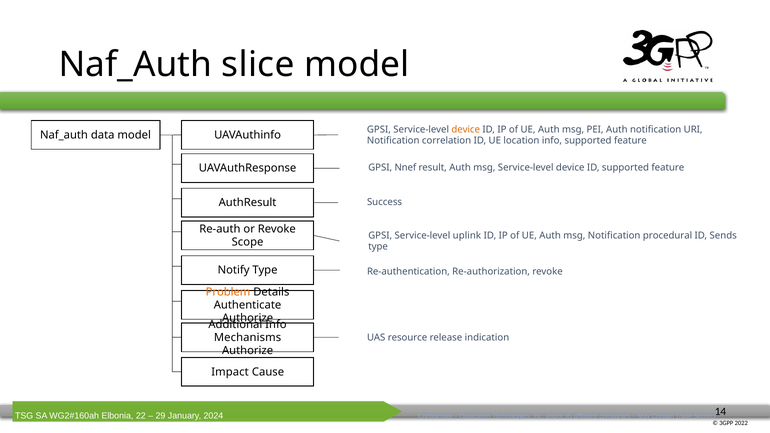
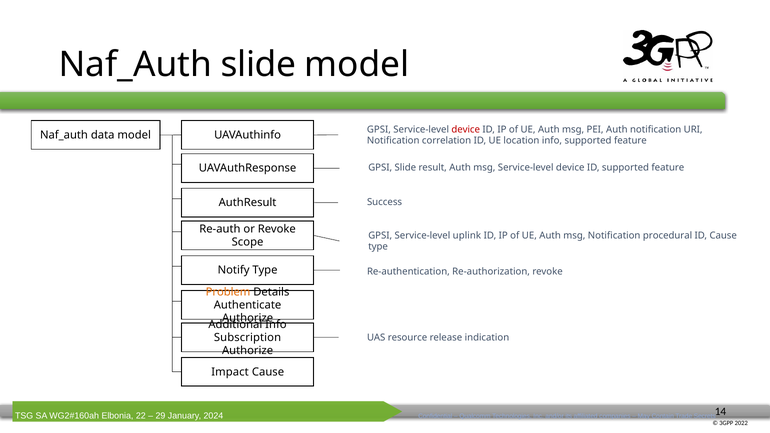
Naf_Auth slice: slice -> slide (258, 65)
device colour: orange -> red (466, 129)
GPSI Nnef: Nnef -> Slide (405, 168)
ID Sends: Sends -> Cause (723, 236)
Mechanisms: Mechanisms -> Subscription (248, 338)
